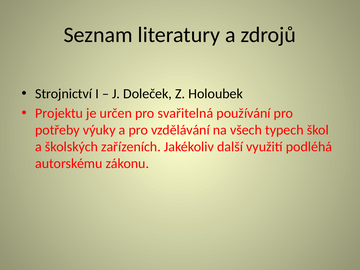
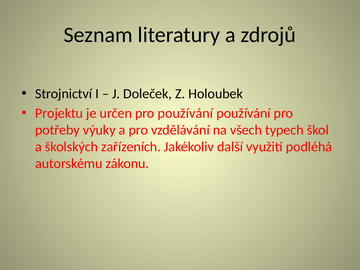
pro svařitelná: svařitelná -> používání (185, 113)
